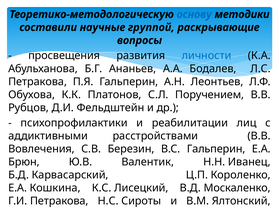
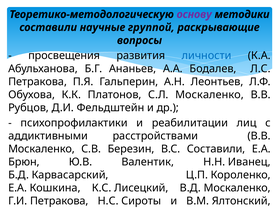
основу colour: blue -> purple (194, 14)
С.Л Поручением: Поручением -> Москаленко (210, 95)
Вовлечения: Вовлечения -> Москаленко (41, 149)
B.C Гальперин: Гальперин -> Составили (216, 149)
